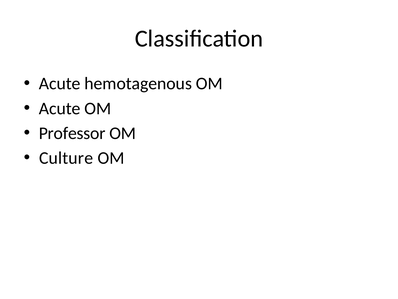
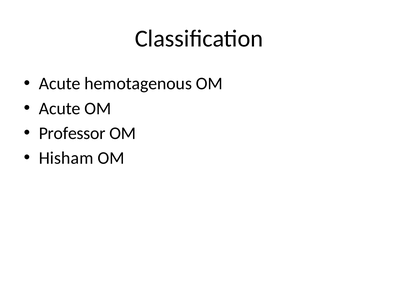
Culture: Culture -> Hisham (66, 158)
